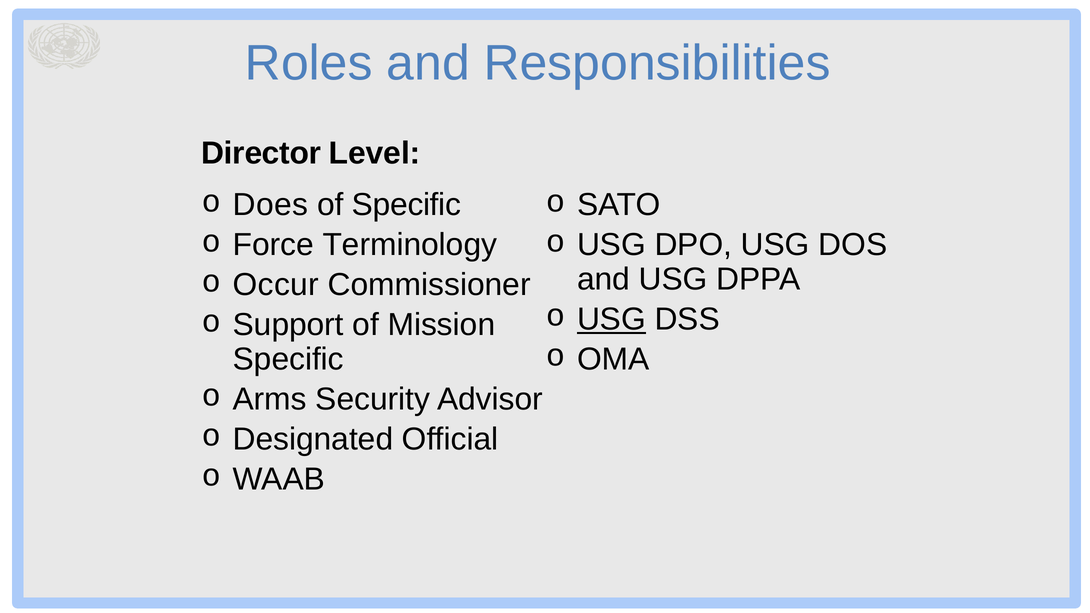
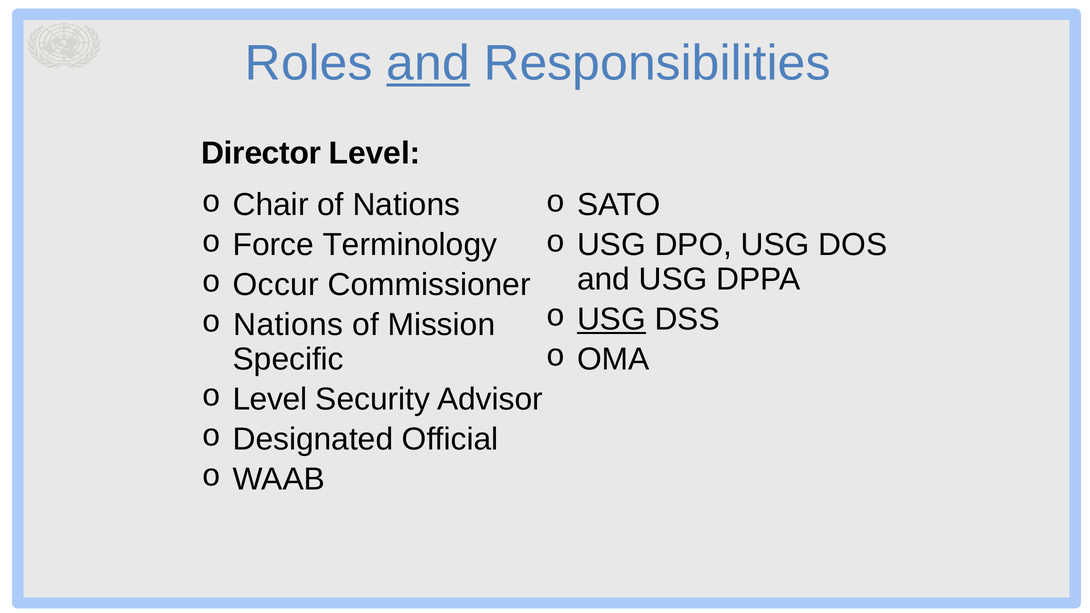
and underline: none -> present (428, 63)
Does: Does -> Chair (271, 205)
of Specific: Specific -> Nations (406, 205)
Support: Support -> Nations (288, 325)
Arms: Arms -> Level (270, 399)
